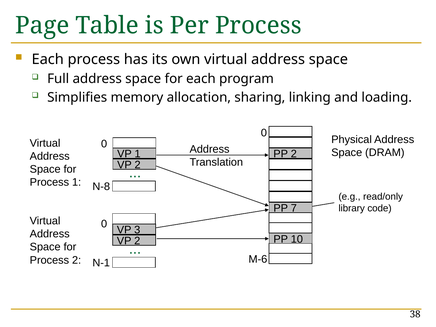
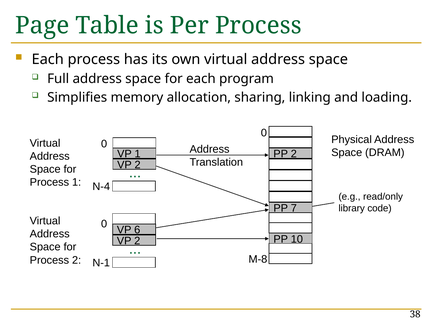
N-8: N-8 -> N-4 (101, 187)
3: 3 -> 6 (137, 230)
M-6: M-6 -> M-8 (258, 259)
